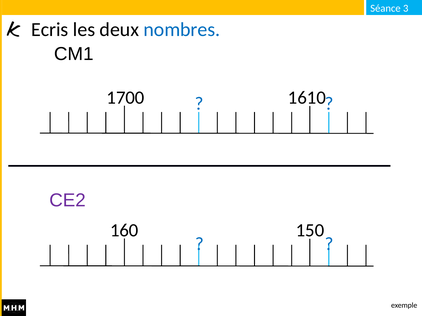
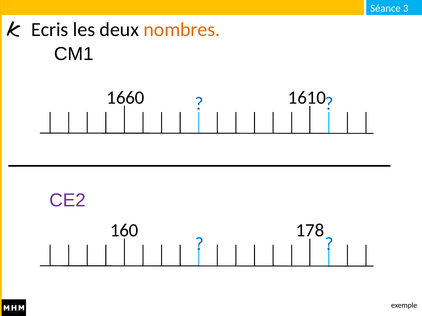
nombres colour: blue -> orange (182, 30)
1700: 1700 -> 1660 (125, 98)
150: 150 -> 178 (310, 231)
